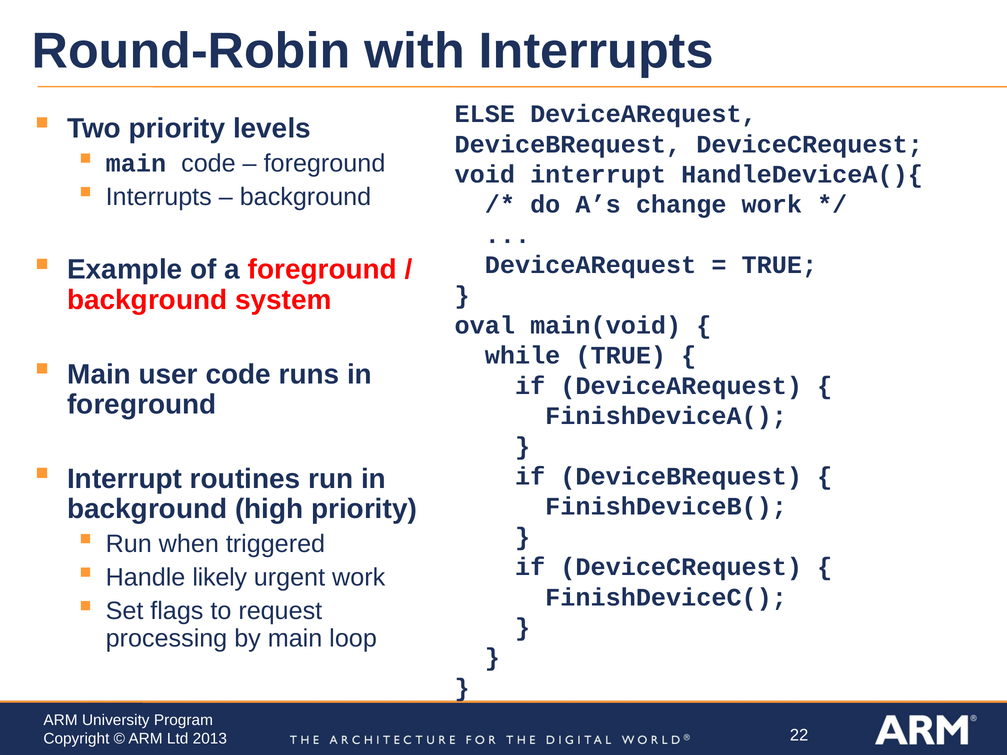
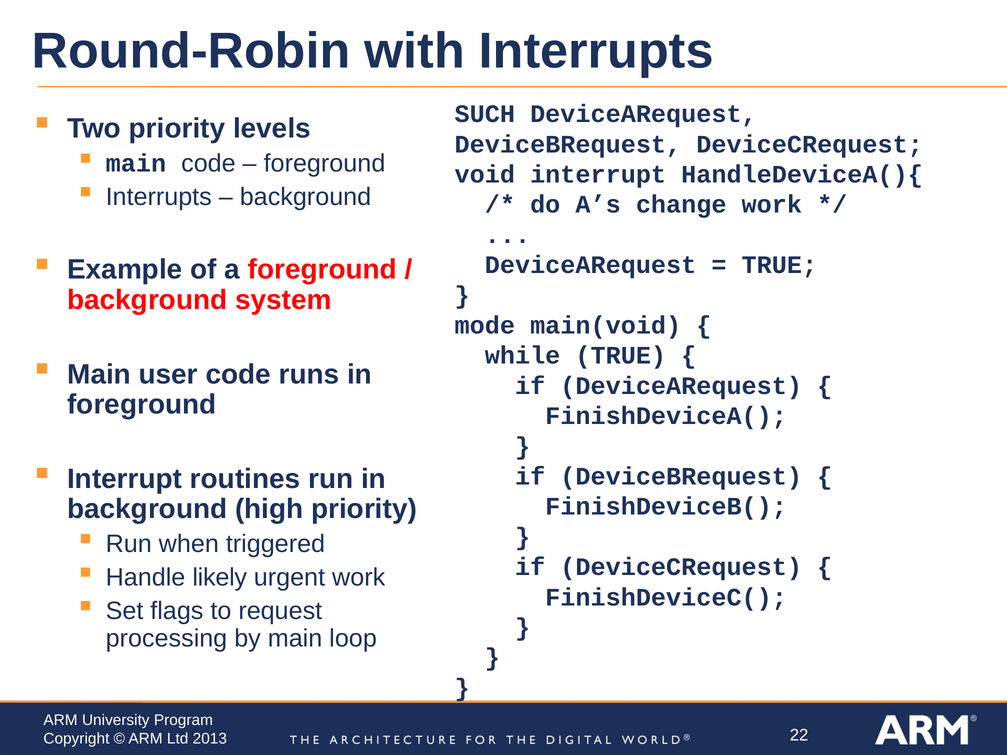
ELSE: ELSE -> SUCH (485, 114)
oval: oval -> mode (485, 326)
